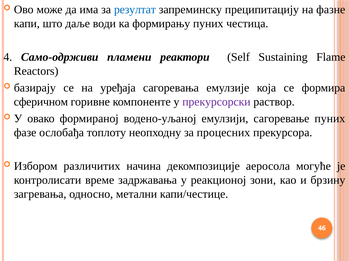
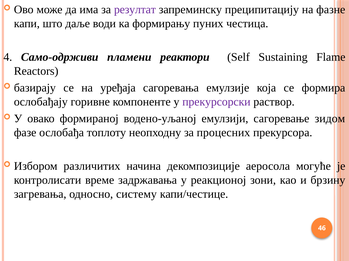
резултат colour: blue -> purple (135, 10)
сферичном: сферичном -> ослобађају (41, 102)
сагоревање пуних: пуних -> зидом (330, 119)
метални: метални -> систему (136, 195)
